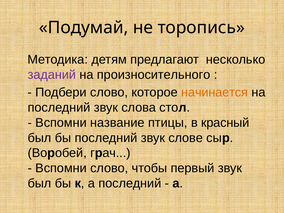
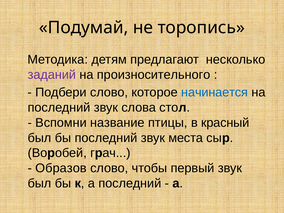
начинается colour: orange -> blue (215, 92)
слове: слове -> места (186, 138)
Вспомни: Вспомни -> Образов (61, 168)
